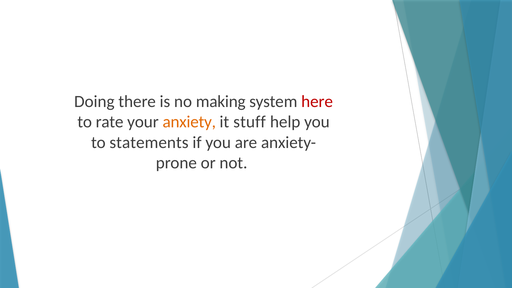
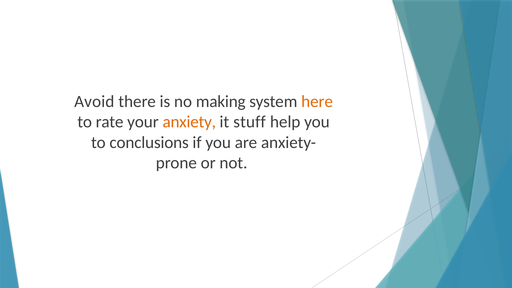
Doing: Doing -> Avoid (94, 102)
here colour: red -> orange (317, 102)
statements: statements -> conclusions (149, 143)
